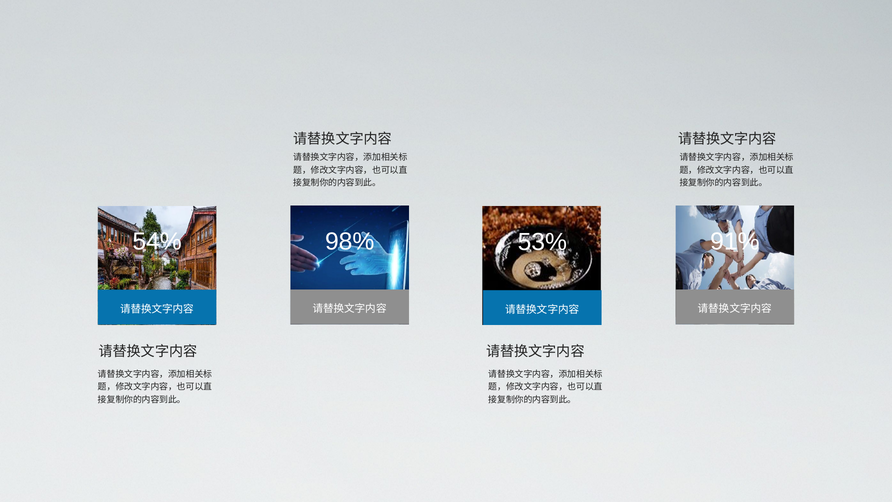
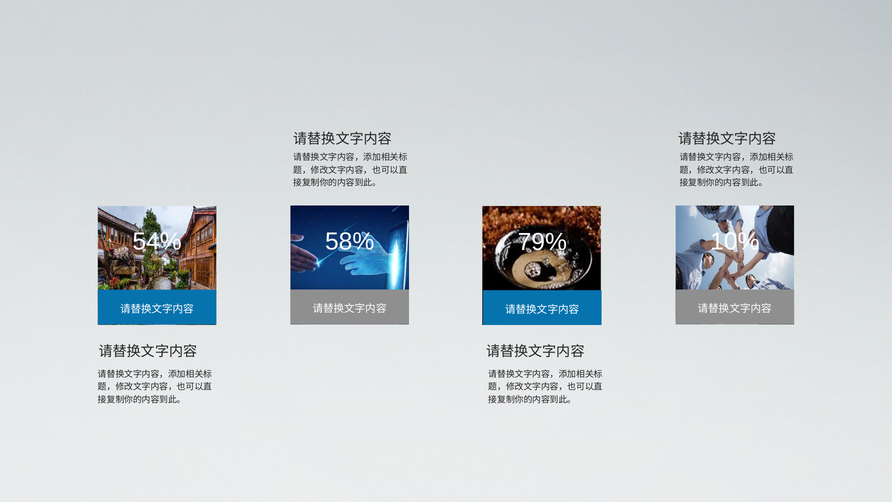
98%: 98% -> 58% (350, 241)
91%: 91% -> 10% (735, 241)
53%: 53% -> 79% (542, 242)
